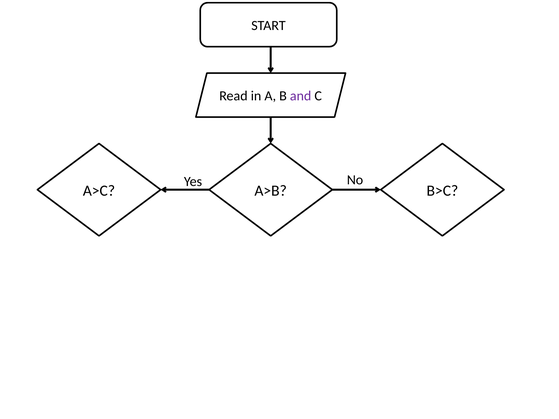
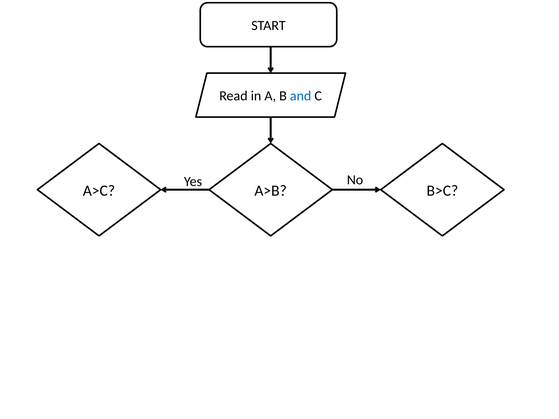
and colour: purple -> blue (301, 96)
